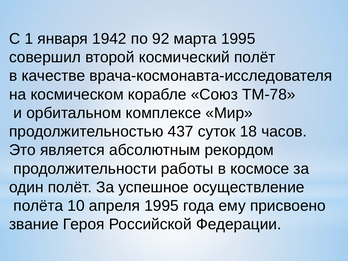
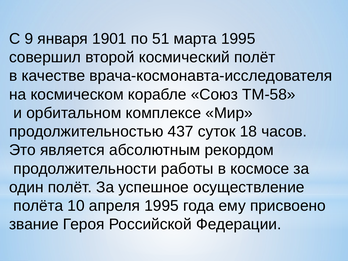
1: 1 -> 9 (29, 39)
1942: 1942 -> 1901 (109, 39)
92: 92 -> 51 (161, 39)
ТМ-78: ТМ-78 -> ТМ-58 (269, 94)
